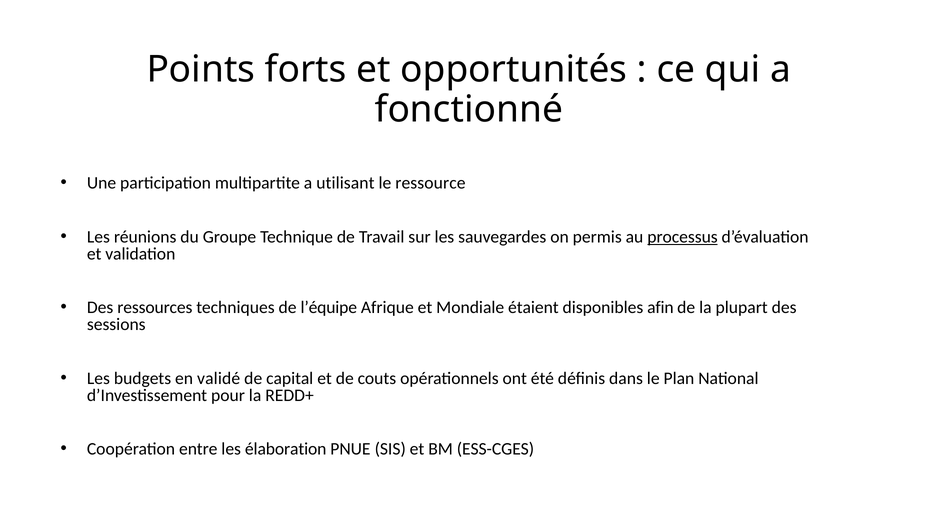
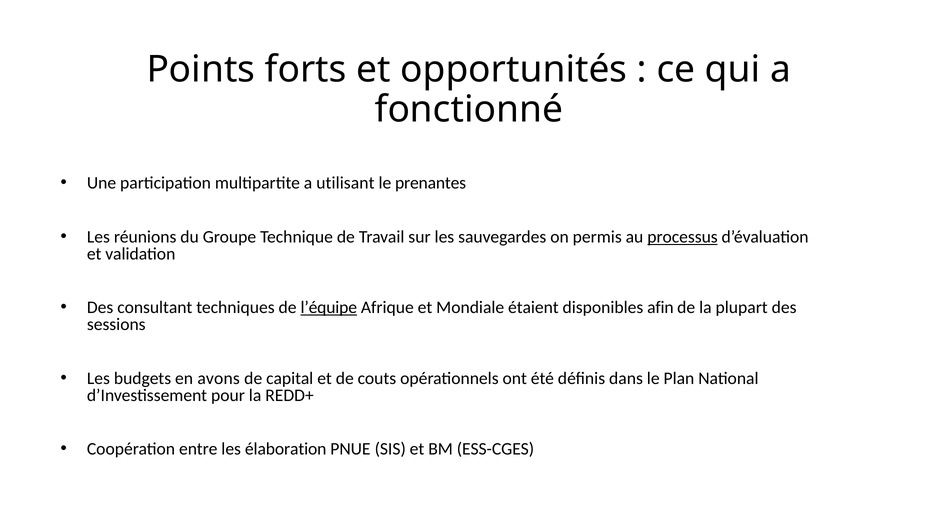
ressource: ressource -> prenantes (431, 183)
ressources: ressources -> consultant (155, 307)
l’équipe underline: none -> present (329, 307)
validé: validé -> avons (219, 378)
